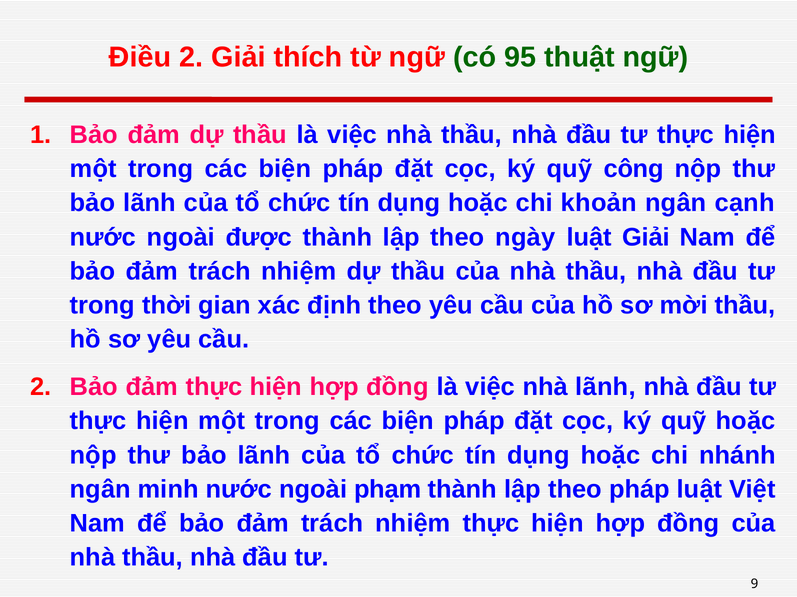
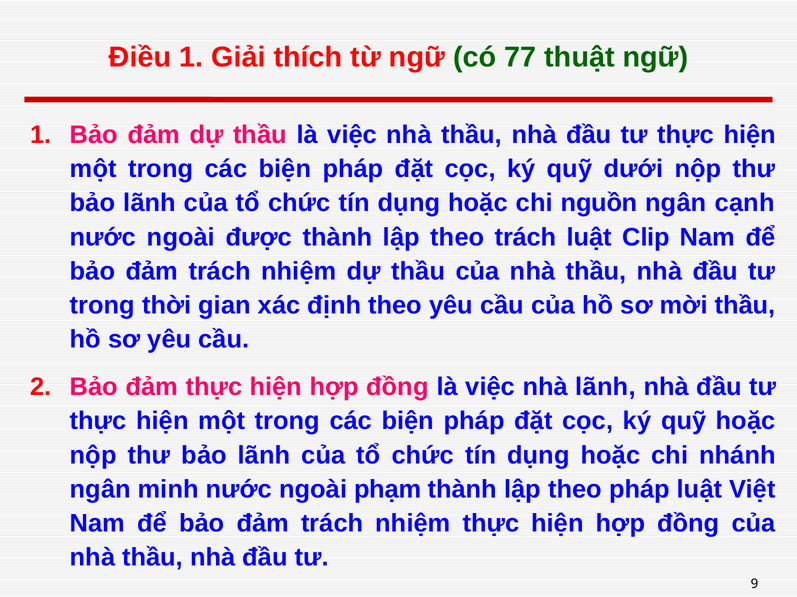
Điều 2: 2 -> 1 (191, 58)
95: 95 -> 77 (520, 58)
công: công -> dưới (633, 169)
khoản: khoản -> nguồn (599, 203)
theo ngày: ngày -> trách (526, 237)
luật Giải: Giải -> Clip (646, 237)
